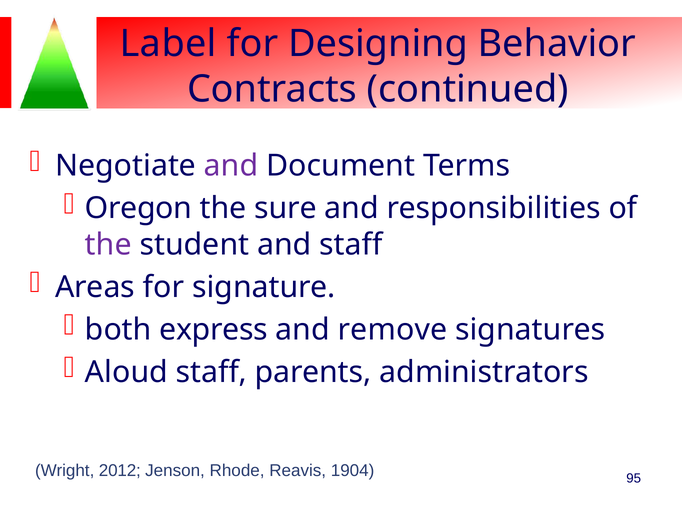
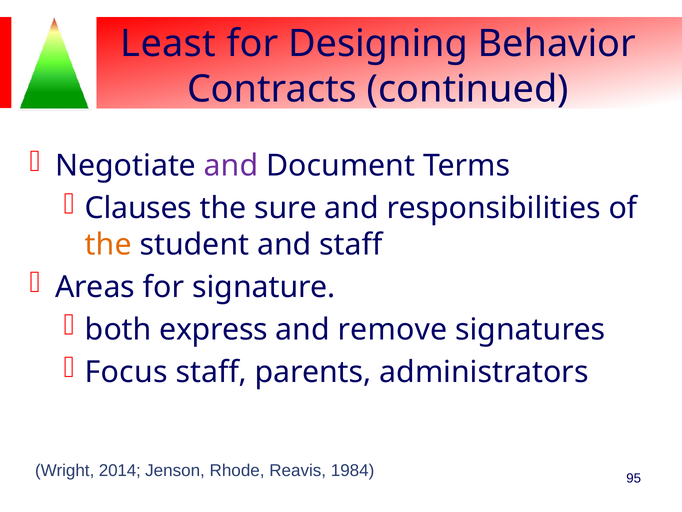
Label: Label -> Least (168, 44)
Oregon: Oregon -> Clauses (138, 208)
the colour: purple -> orange (108, 245)
Aloud: Aloud -> Focus (126, 372)
2012: 2012 -> 2014 (120, 470)
1904: 1904 -> 1984 (353, 470)
